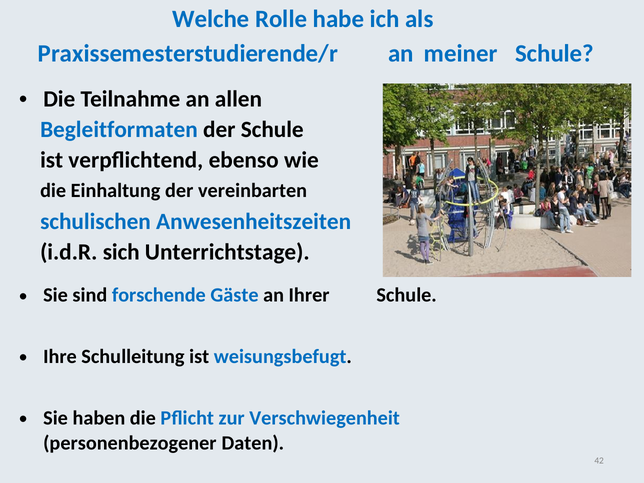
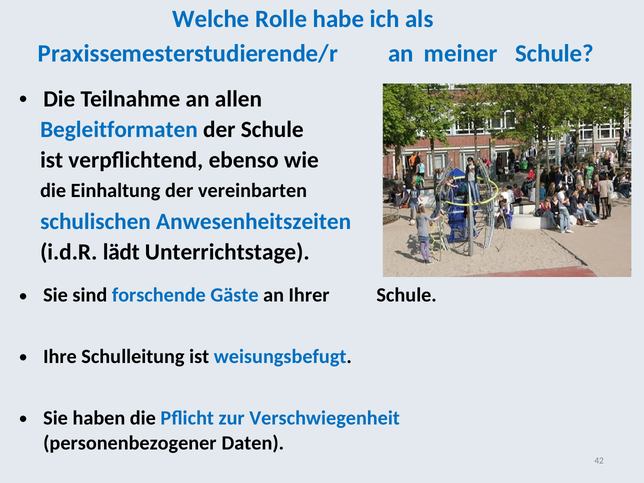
sich: sich -> lädt (121, 252)
